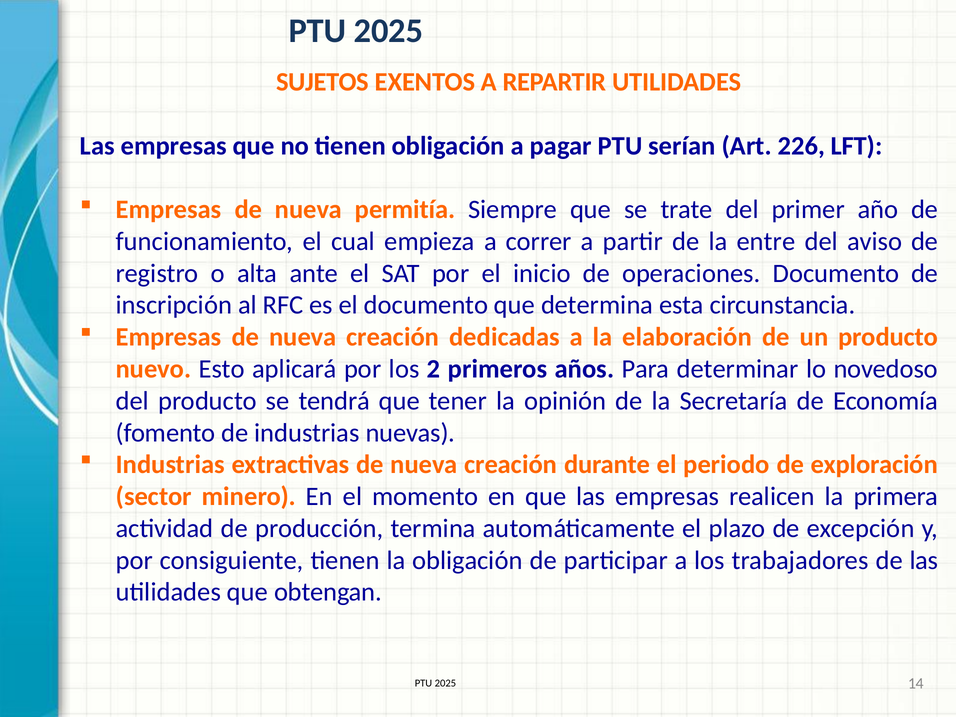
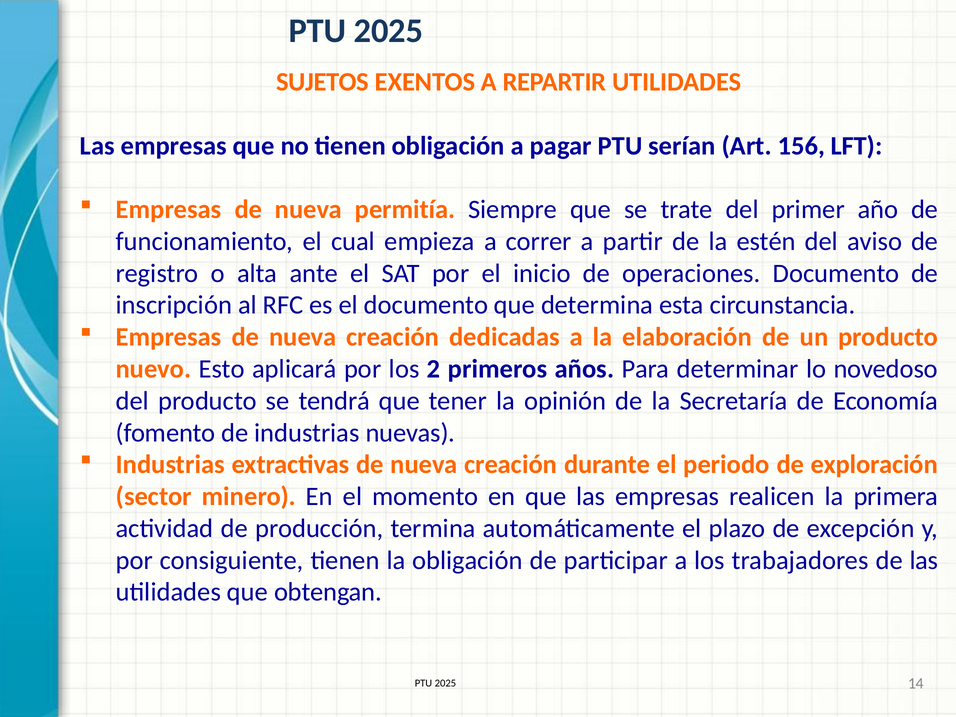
226: 226 -> 156 (801, 146)
entre: entre -> estén (766, 241)
